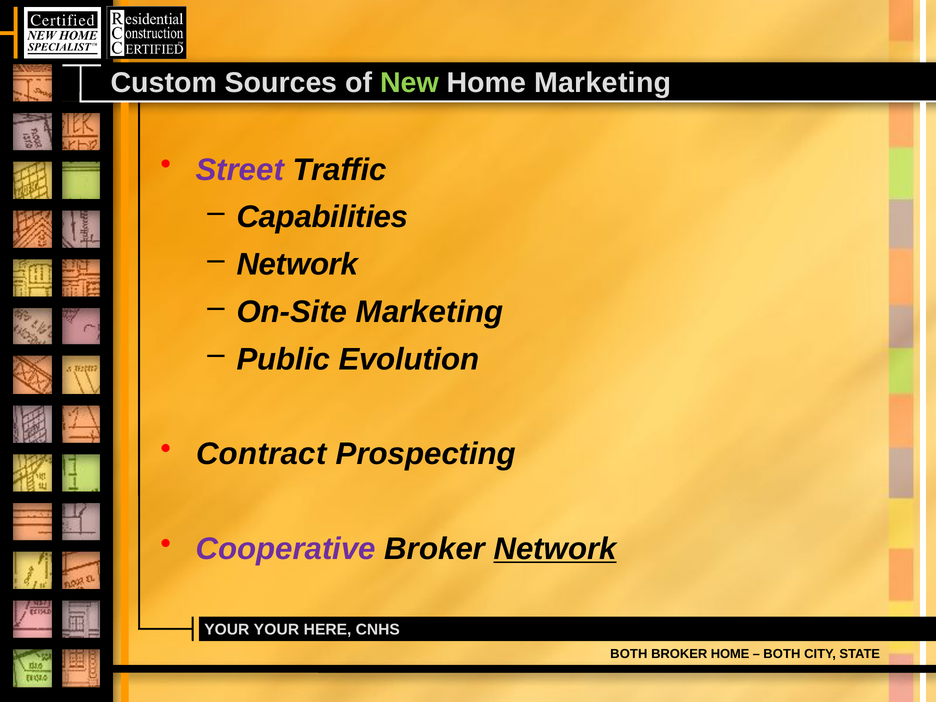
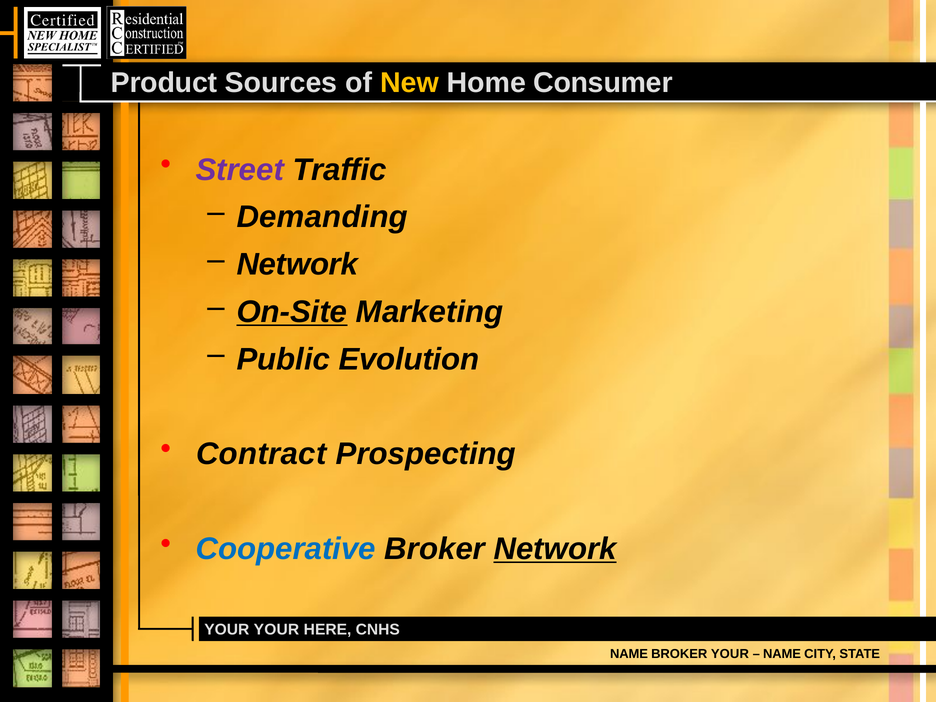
Custom: Custom -> Product (164, 83)
New colour: light green -> yellow (410, 83)
Home Marketing: Marketing -> Consumer (603, 83)
Capabilities: Capabilities -> Demanding (322, 217)
On-Site underline: none -> present (292, 312)
Cooperative colour: purple -> blue (286, 549)
BOTH: BOTH -> NAME (629, 654)
BROKER HOME: HOME -> YOUR (730, 654)
BOTH: BOTH -> NAME (782, 654)
